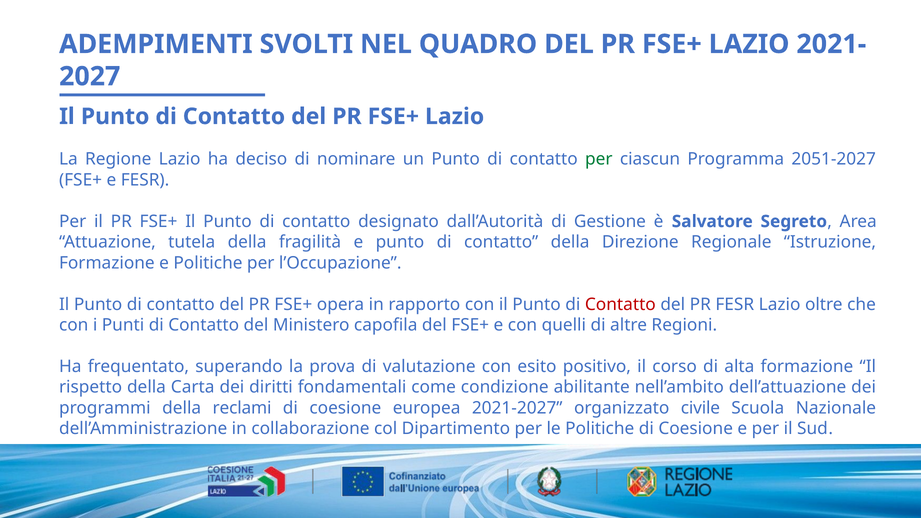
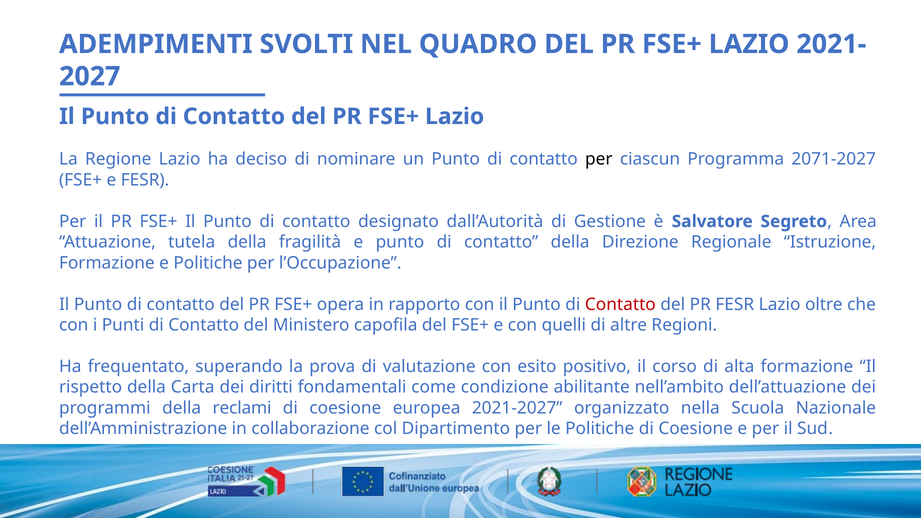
per colour: green -> black (599, 159)
2051-2027: 2051-2027 -> 2071-2027 (834, 159)
civile: civile -> nella (700, 408)
